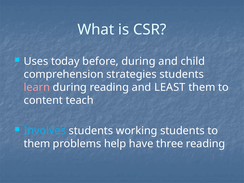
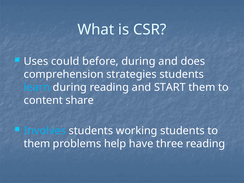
today: today -> could (65, 61)
child: child -> does (193, 61)
learn colour: pink -> light blue (37, 87)
LEAST: LEAST -> START (170, 87)
teach: teach -> share (80, 100)
